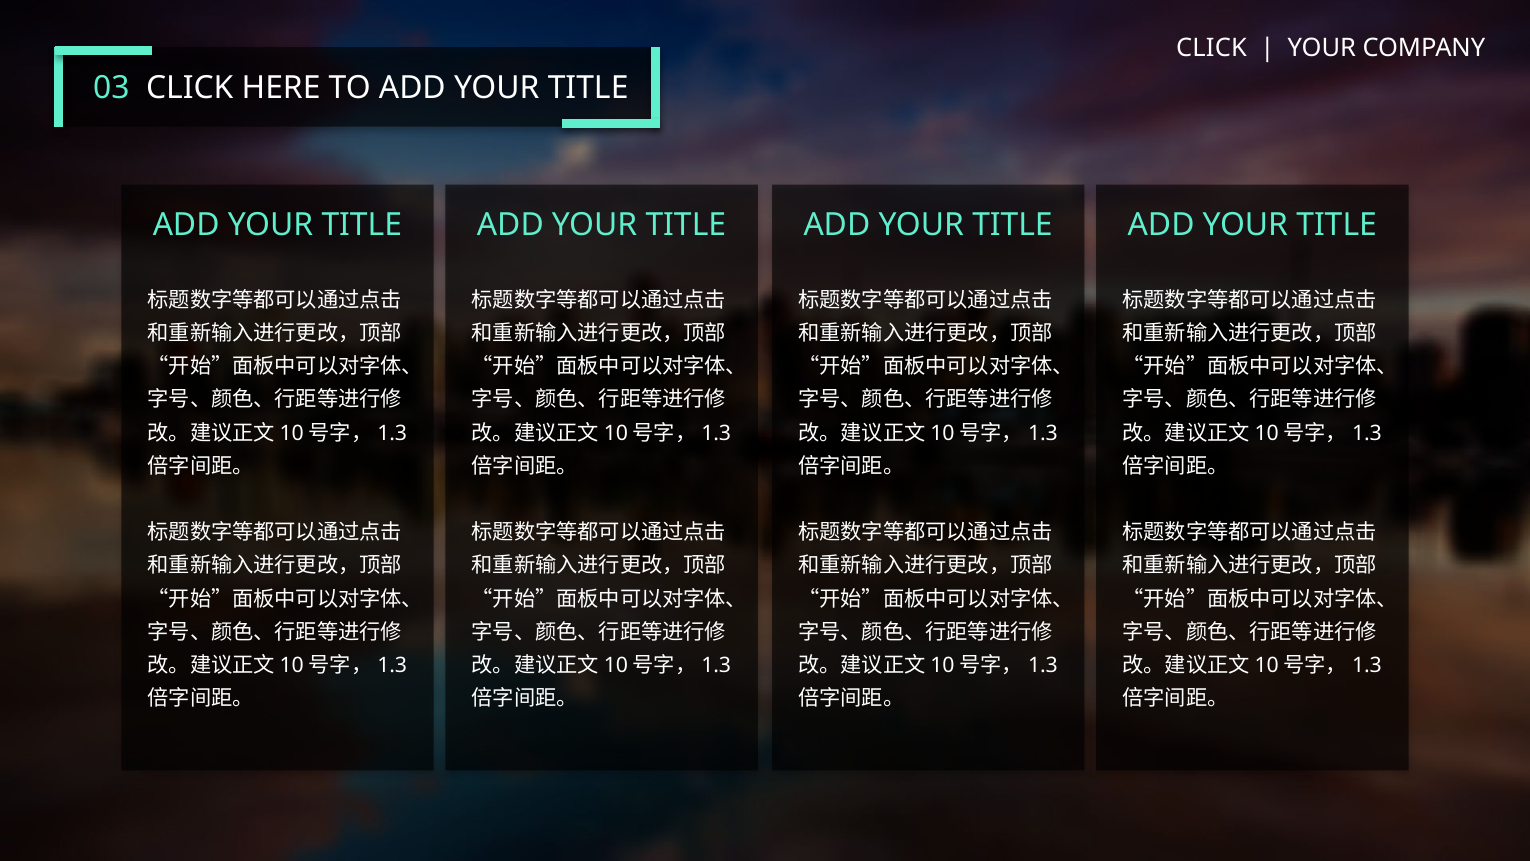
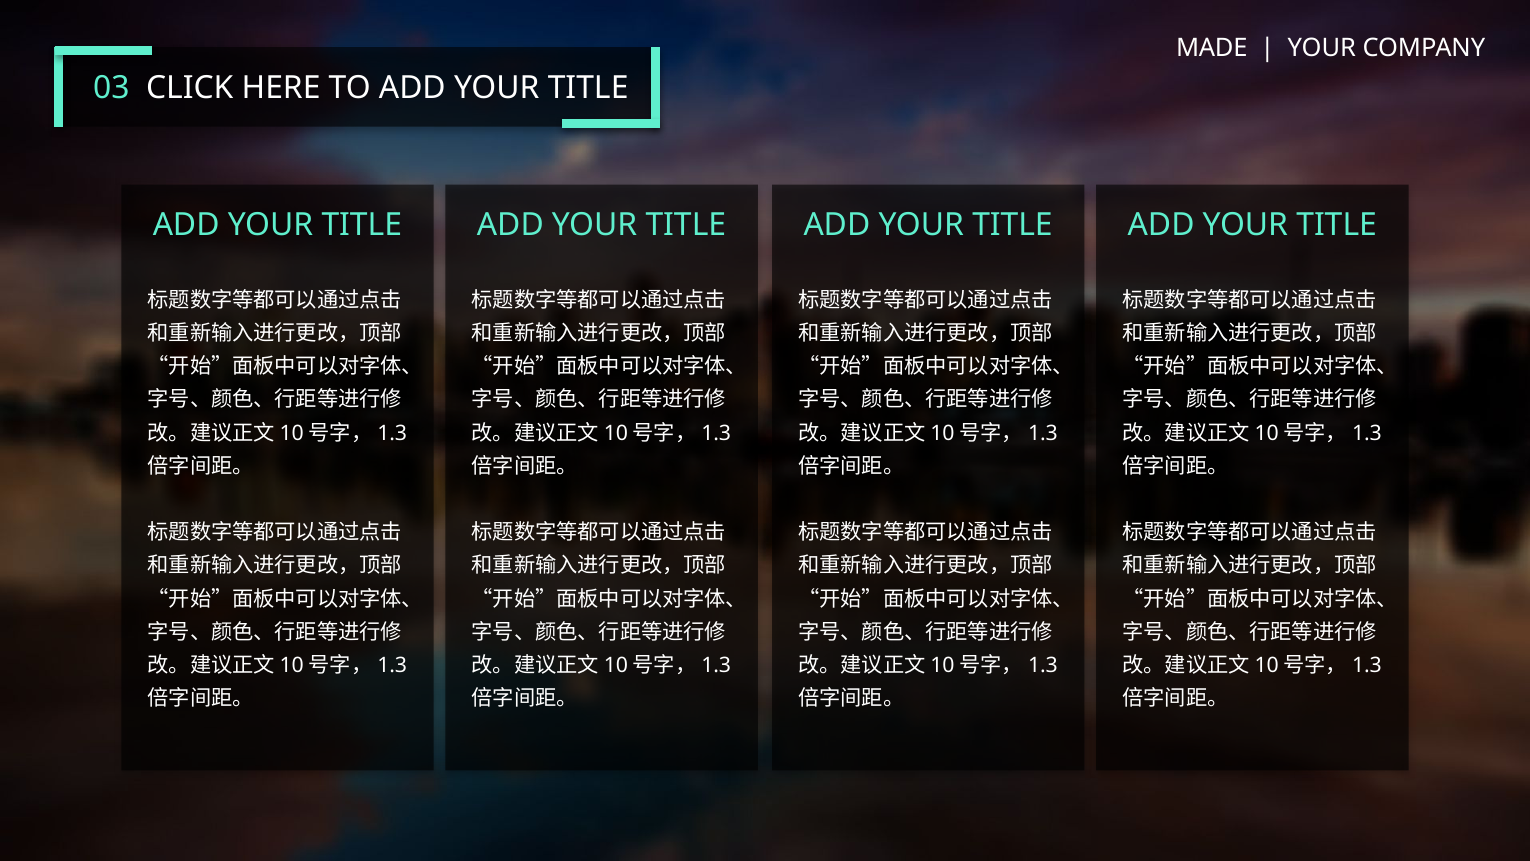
CLICK: CLICK -> MADE (1212, 48)
